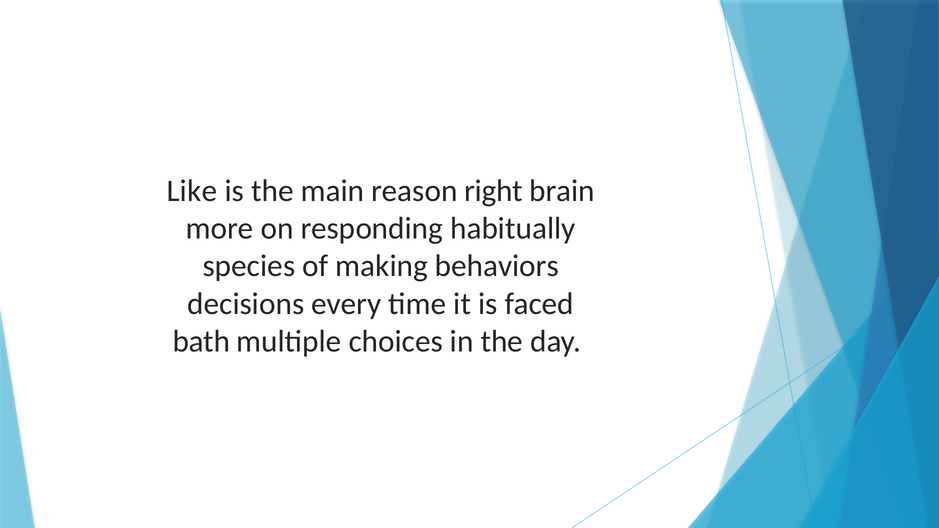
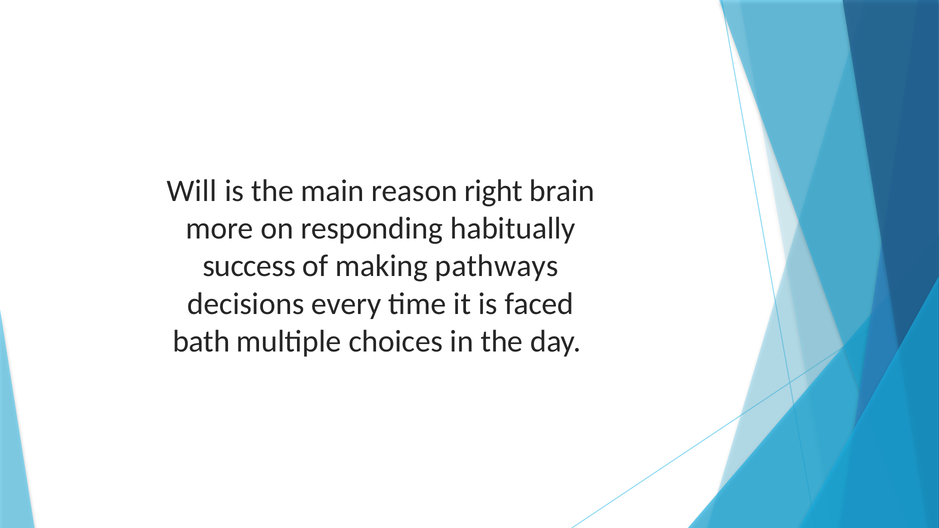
Like: Like -> Will (192, 191)
species: species -> success (249, 266)
behaviors: behaviors -> pathways (497, 266)
